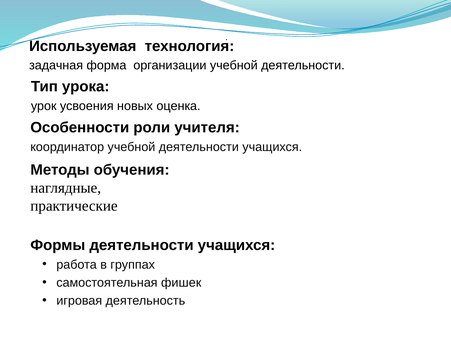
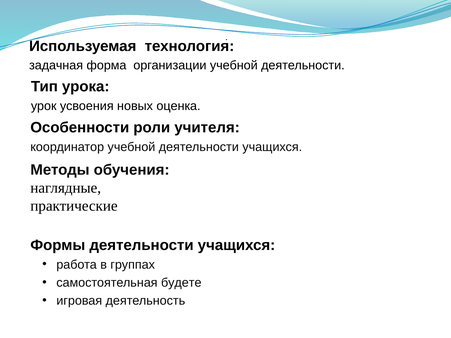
фишек: фишек -> будете (181, 283)
